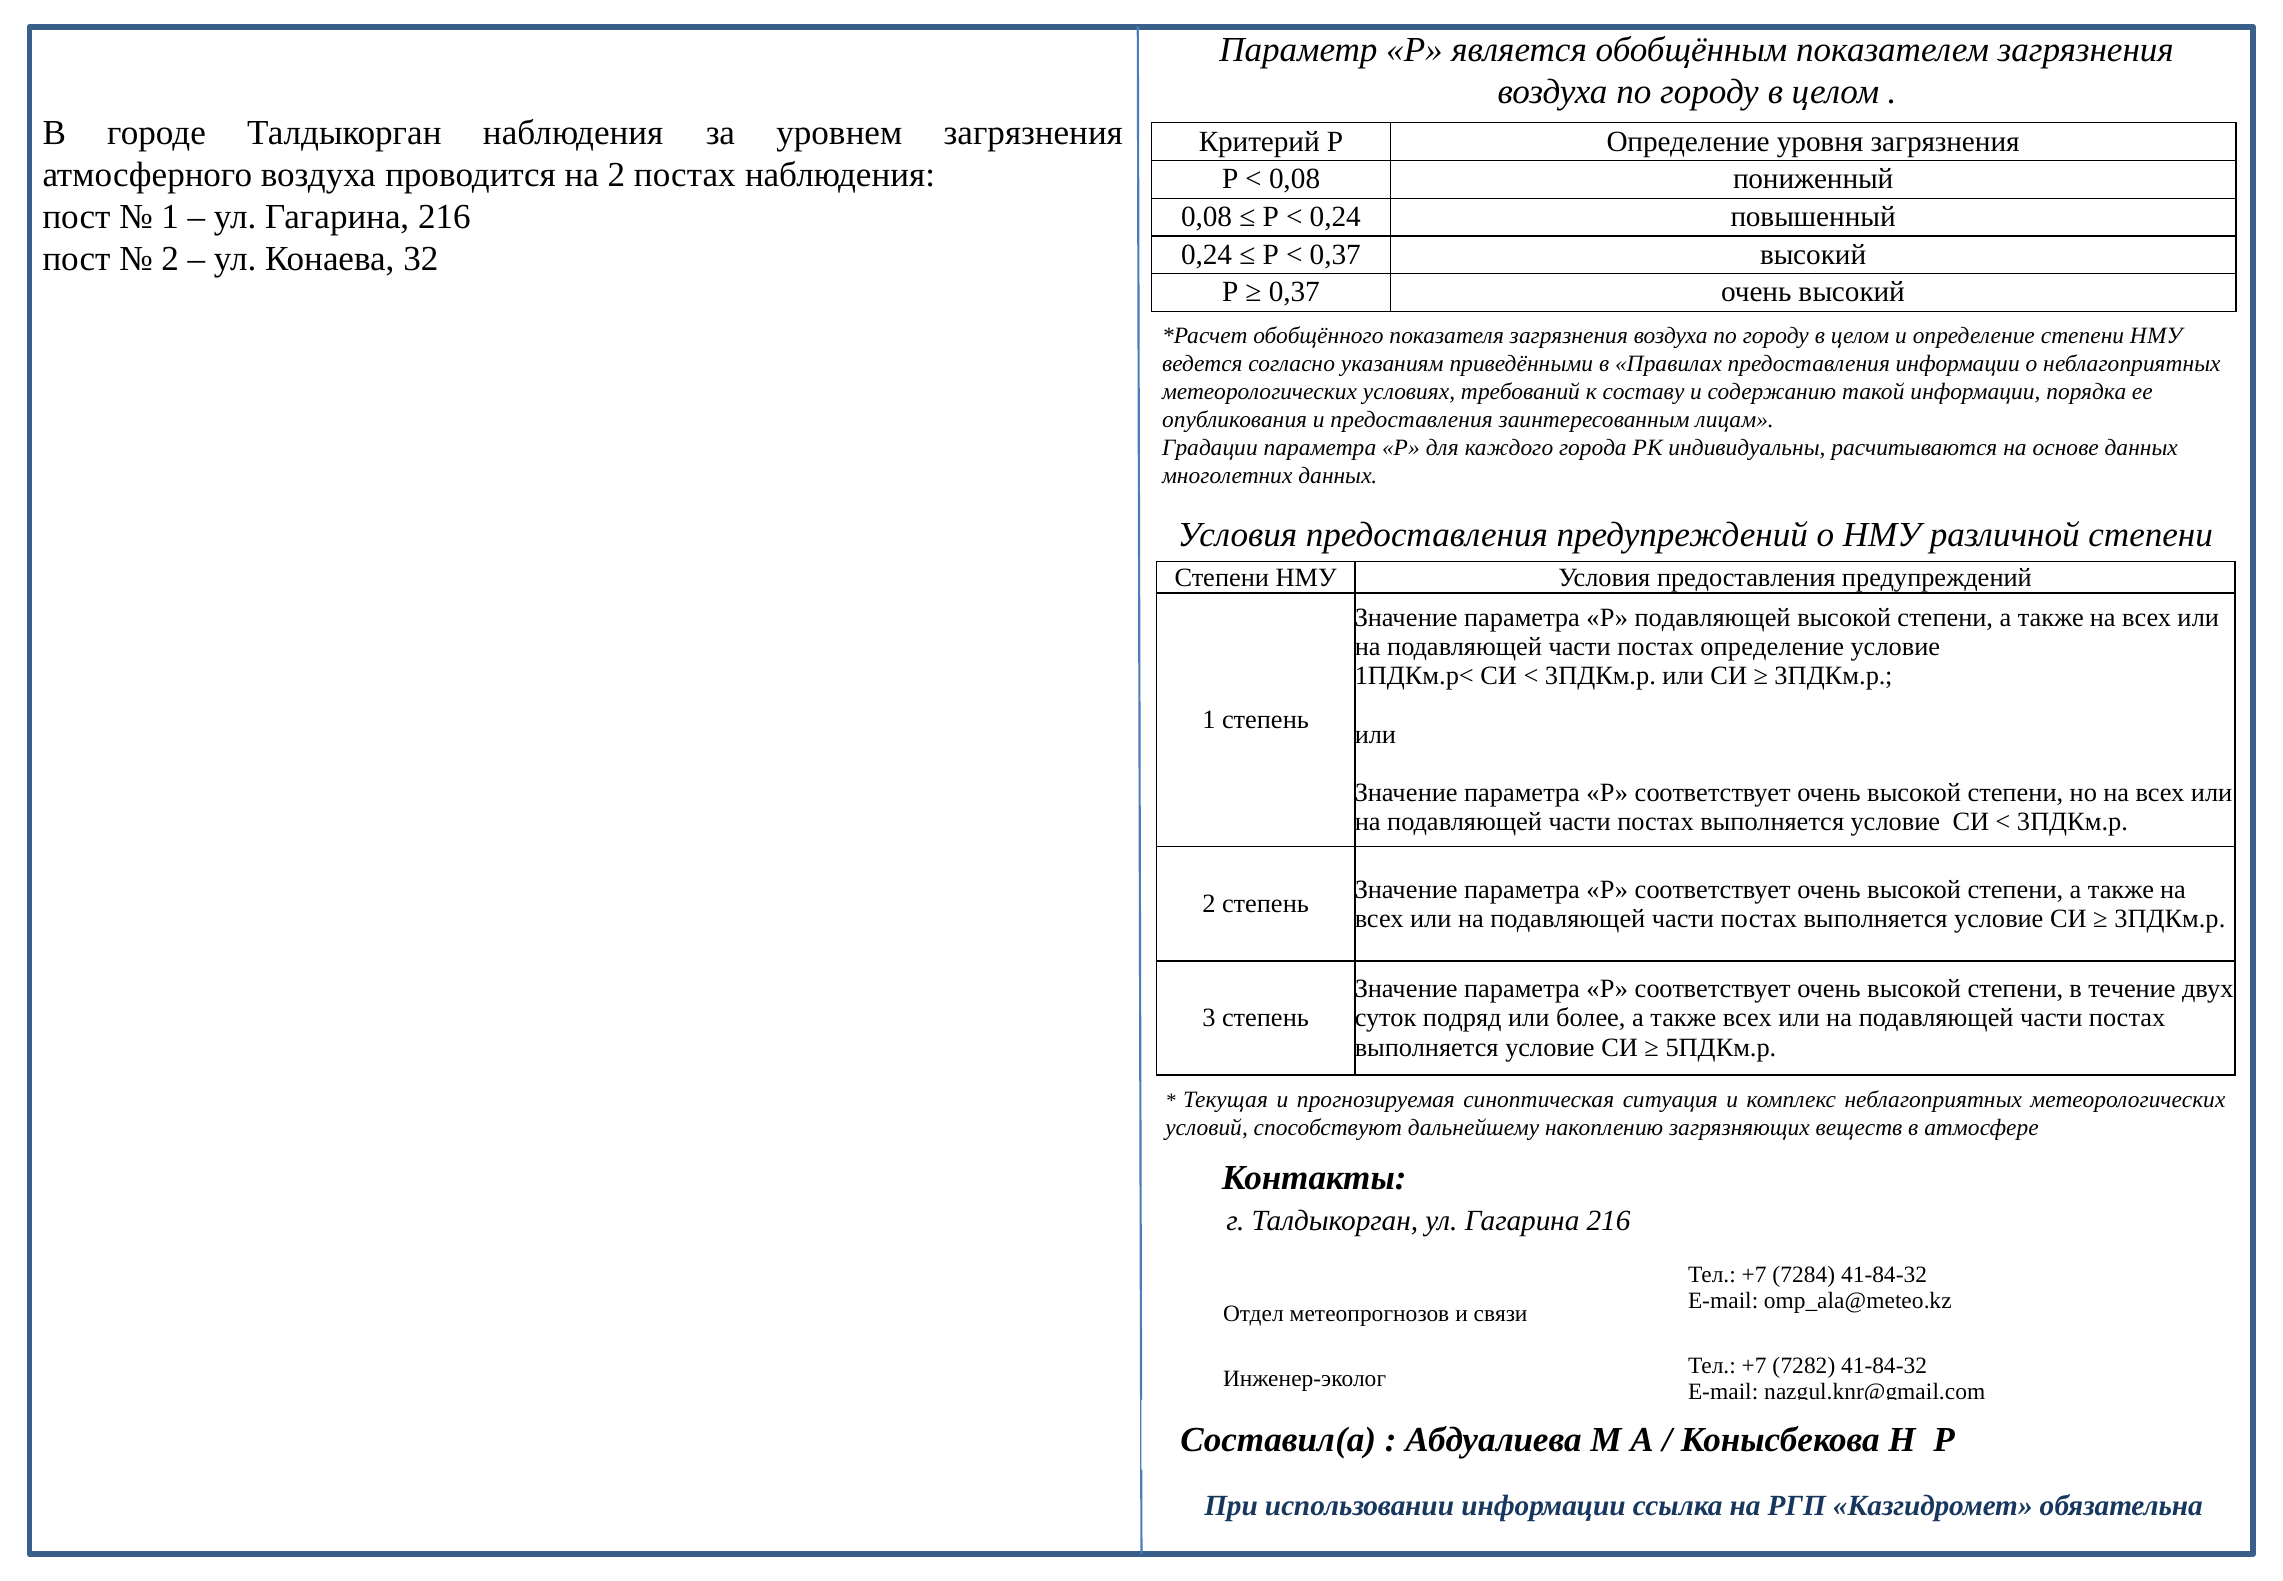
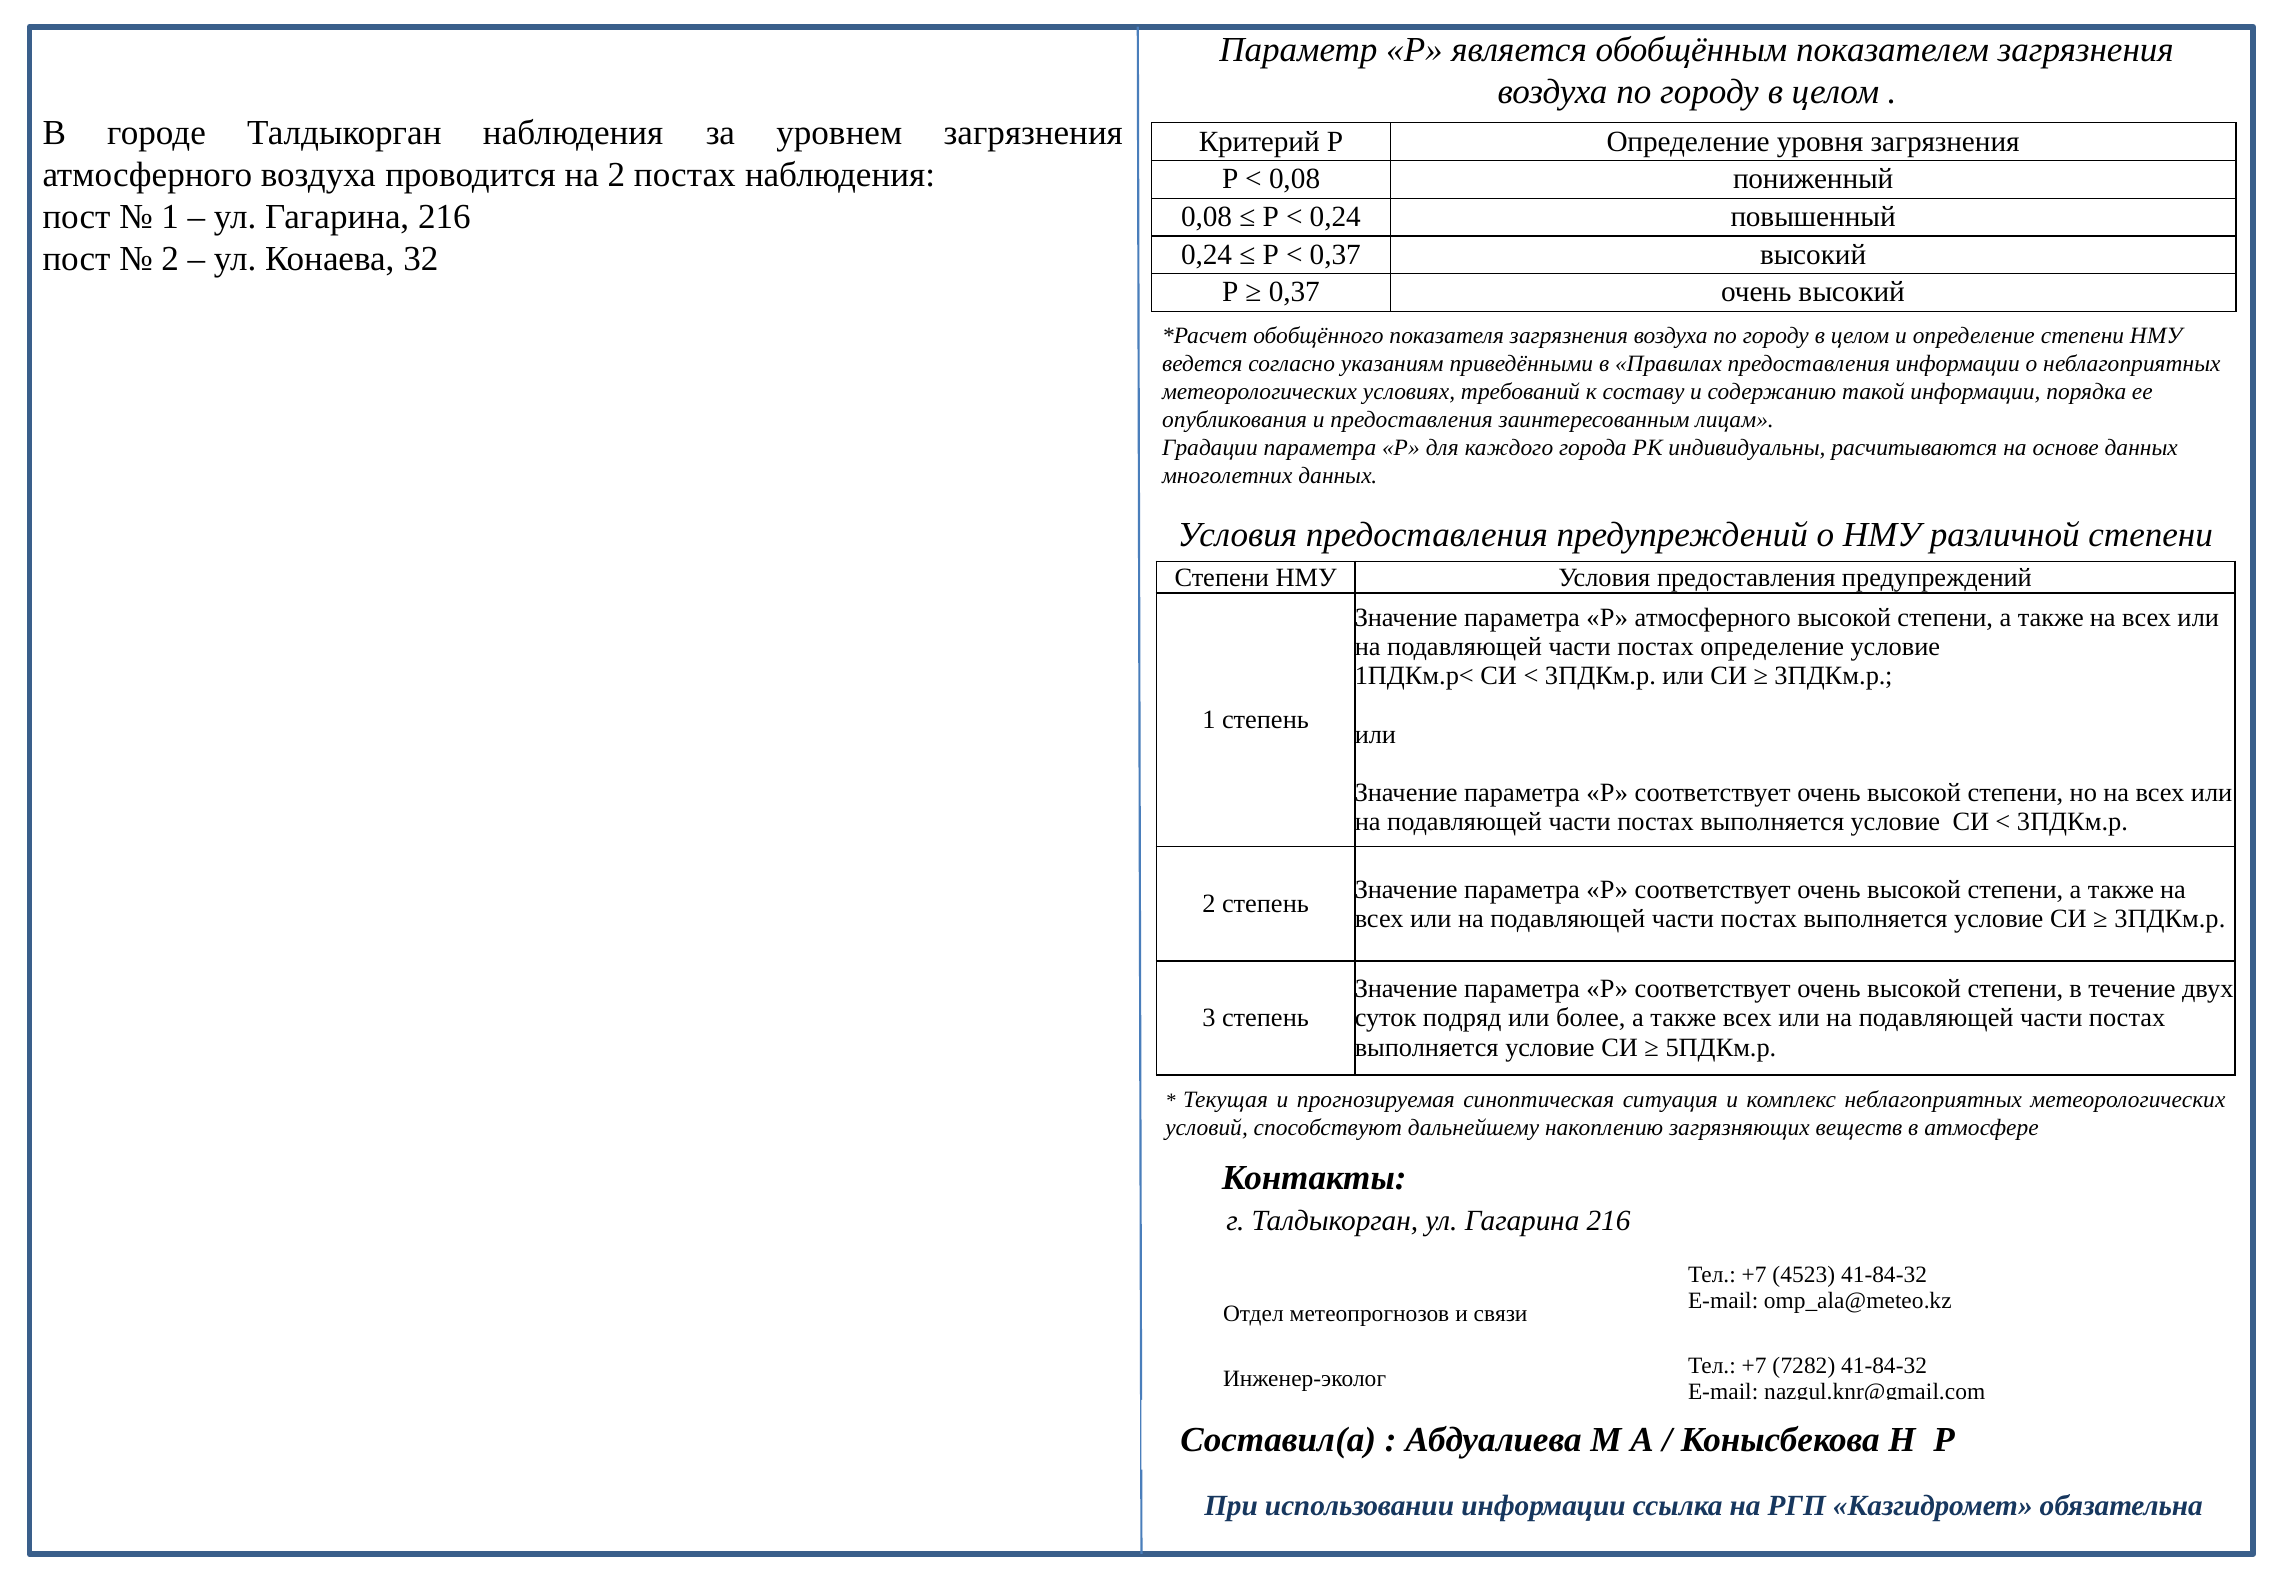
Р подавляющей: подавляющей -> атмосферного (1713, 618)
7284: 7284 -> 4523 (1804, 1274)
